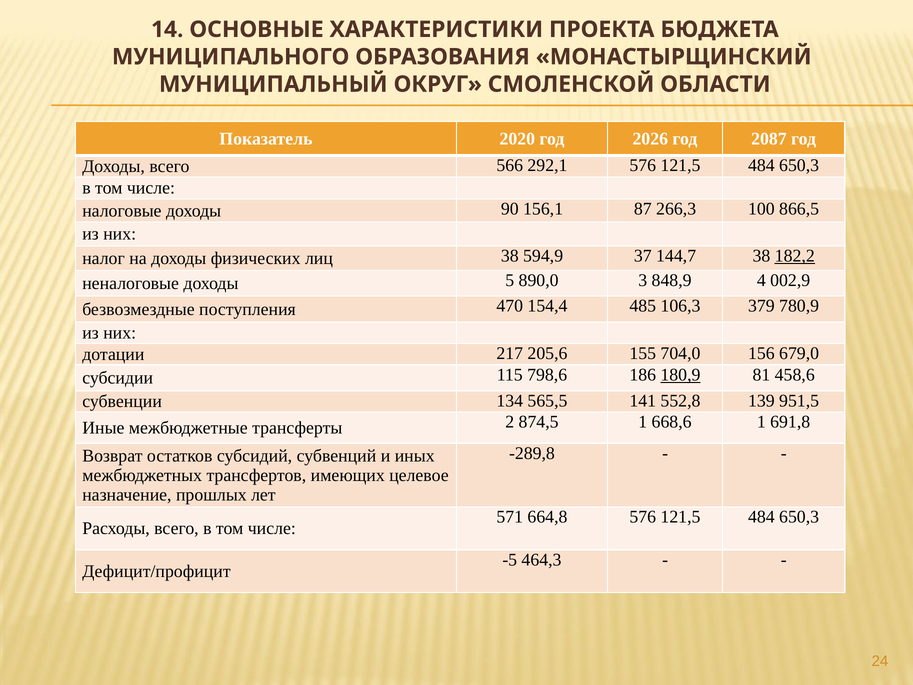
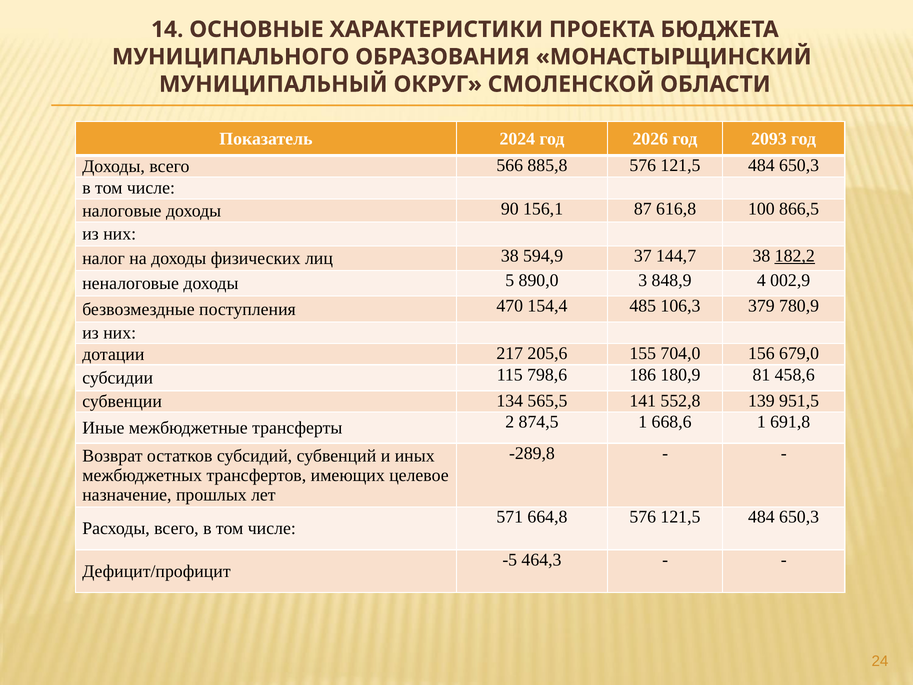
2020: 2020 -> 2024 (517, 139)
2087: 2087 -> 2093 (769, 139)
292,1: 292,1 -> 885,8 (547, 165)
266,3: 266,3 -> 616,8 (676, 209)
180,9 underline: present -> none (680, 375)
